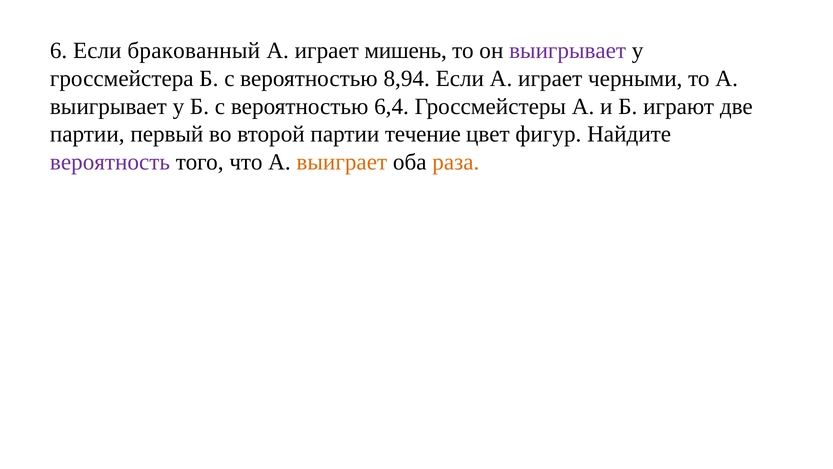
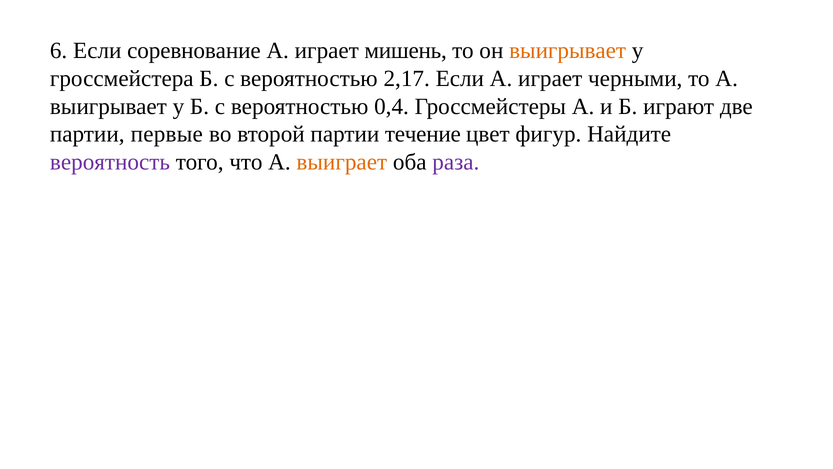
бракованный: бракованный -> соревнование (194, 51)
выигрывает colour: purple -> orange (568, 51)
8,94: 8,94 -> 2,17 (407, 78)
6,4: 6,4 -> 0,4 (392, 106)
первый: первый -> первые (167, 134)
раза colour: orange -> purple (456, 162)
